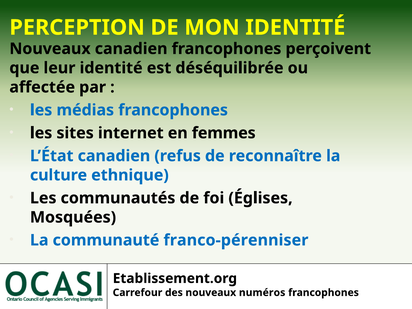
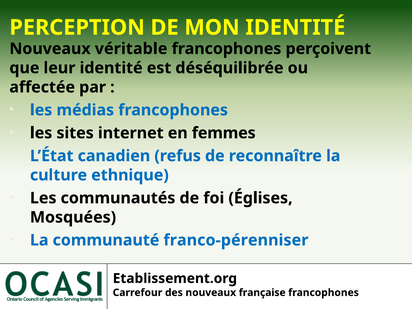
Nouveaux canadien: canadien -> véritable (131, 49)
numéros: numéros -> française (262, 293)
